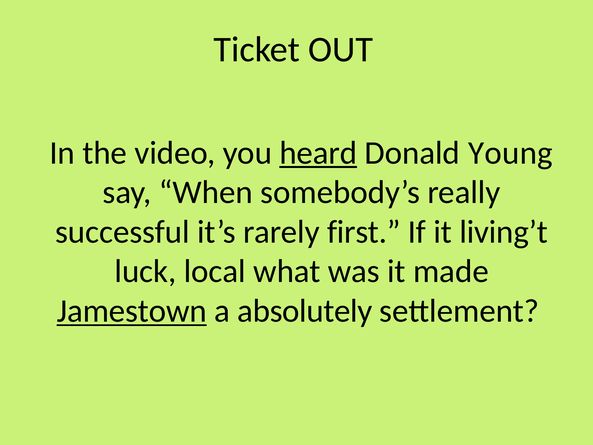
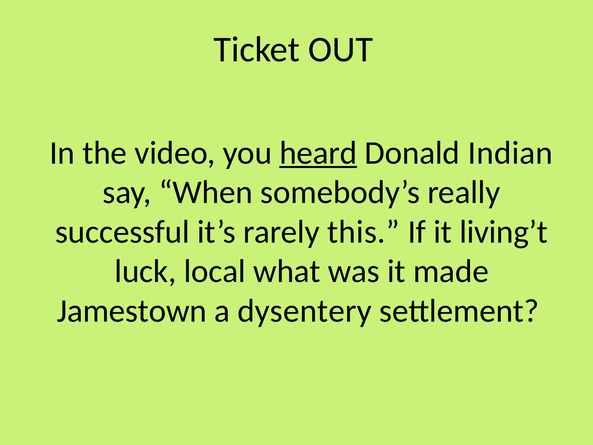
Young: Young -> Indian (510, 153)
first: first -> this (363, 232)
Jamestown underline: present -> none (132, 311)
absolutely: absolutely -> dysentery (305, 311)
